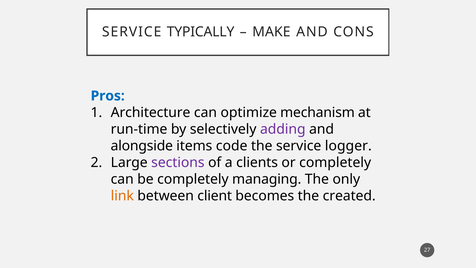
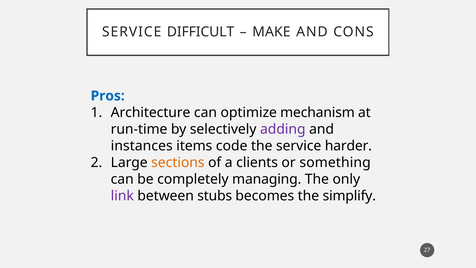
TYPICALLY: TYPICALLY -> DIFFICULT (201, 32)
alongside: alongside -> instances (142, 146)
logger: logger -> harder (348, 146)
sections colour: purple -> orange (178, 162)
or completely: completely -> something (335, 162)
link colour: orange -> purple (122, 196)
client: client -> stubs (215, 196)
created: created -> simplify (349, 196)
